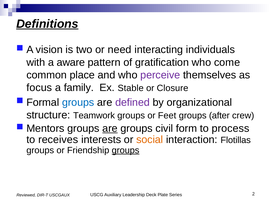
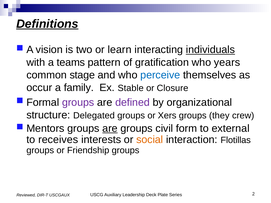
need: need -> learn (120, 50)
individuals underline: none -> present (210, 50)
aware: aware -> teams (71, 62)
come: come -> years (227, 62)
place: place -> stage (82, 75)
perceive colour: purple -> blue (160, 75)
focus: focus -> occur (39, 88)
groups colour: blue -> purple (78, 103)
Teamwork: Teamwork -> Delegated (94, 116)
Feet: Feet -> Xers (167, 116)
after: after -> they (219, 116)
process: process -> external (231, 129)
groups underline: present -> none (126, 150)
